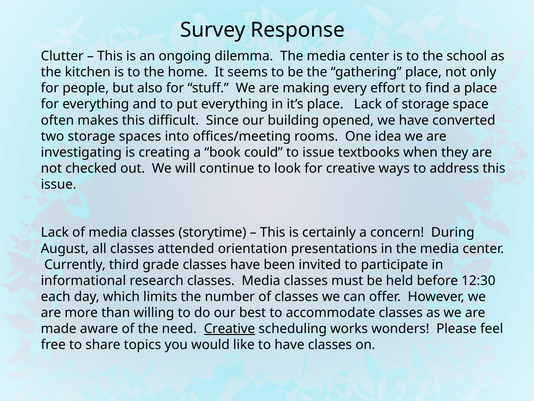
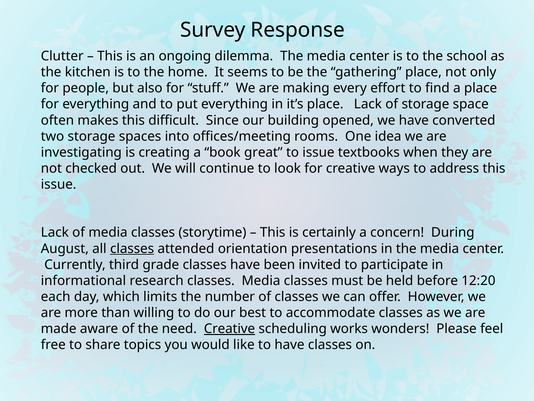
could: could -> great (263, 152)
classes underline: none -> present (132, 248)
12:30: 12:30 -> 12:20 (478, 280)
